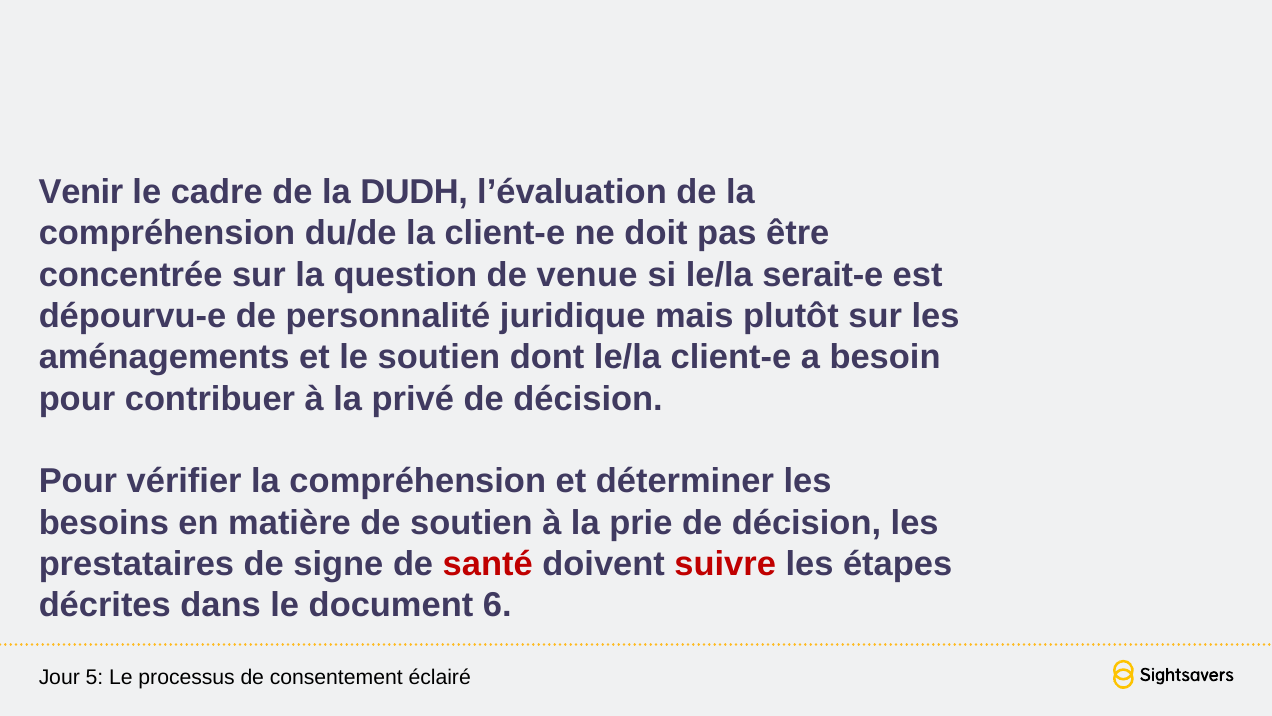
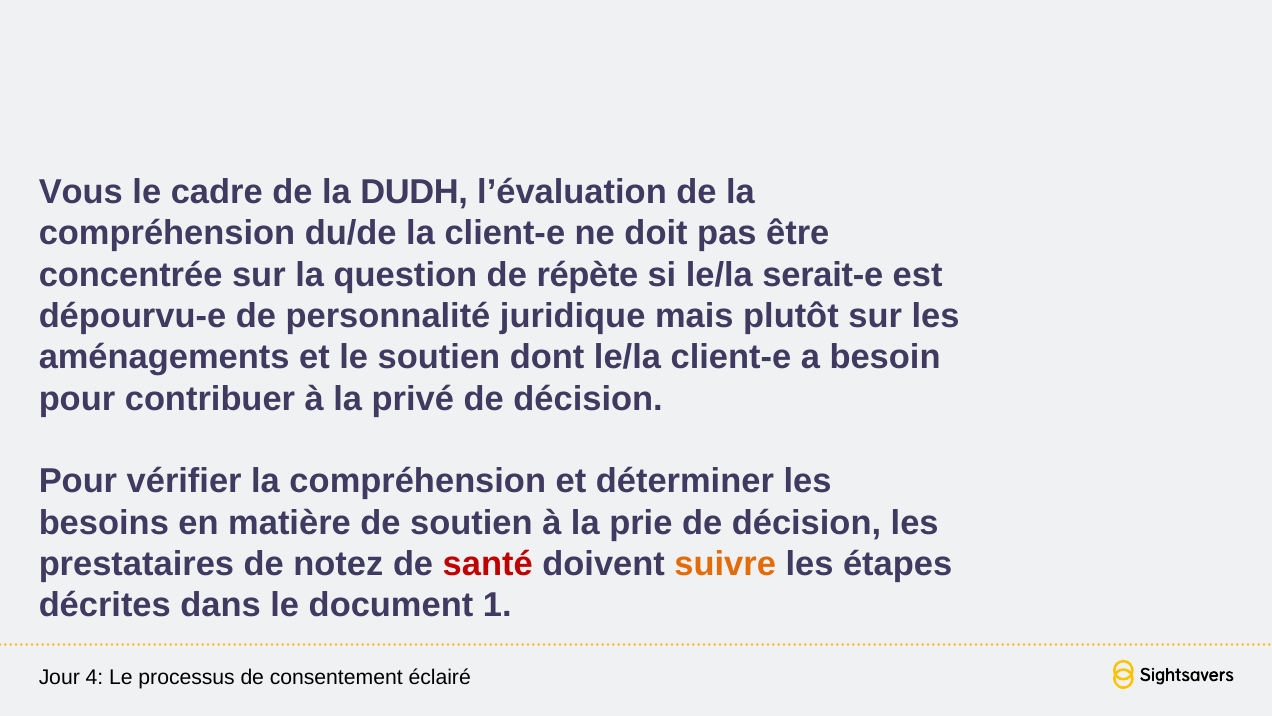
Venir: Venir -> Vous (81, 192)
venue: venue -> répète (587, 275)
signe: signe -> notez (338, 564)
suivre colour: red -> orange (725, 564)
6: 6 -> 1 (497, 605)
5: 5 -> 4 (94, 677)
